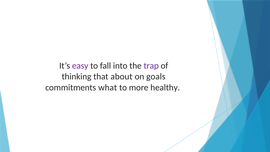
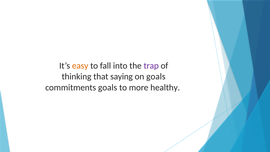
easy colour: purple -> orange (80, 66)
about: about -> saying (122, 77)
commitments what: what -> goals (108, 87)
